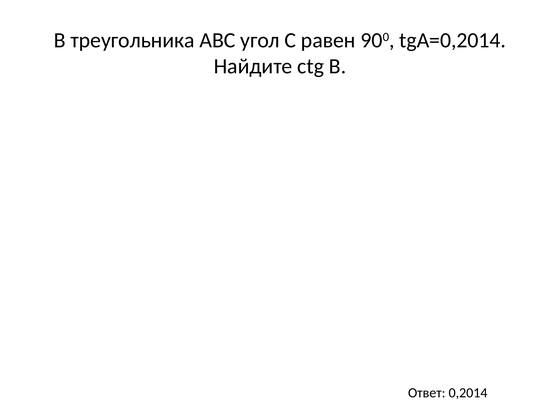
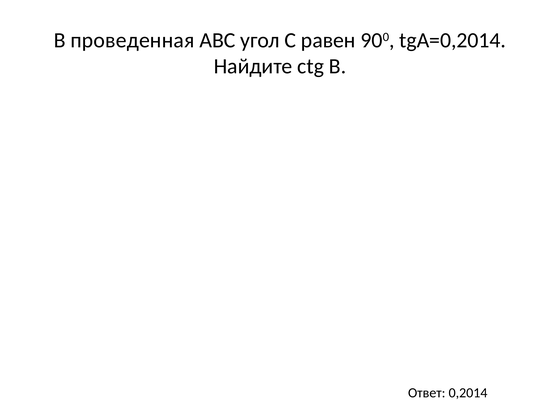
треугольника: треугольника -> проведенная (132, 40)
